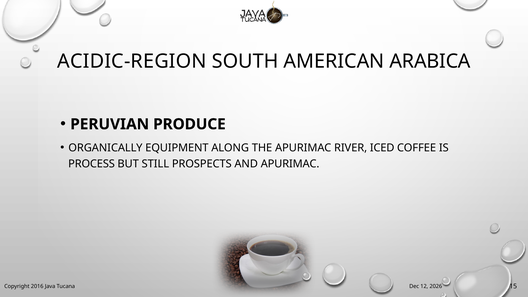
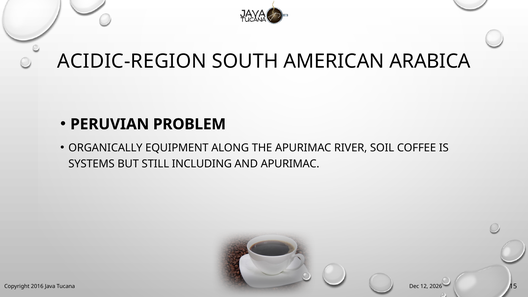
PRODUCE: PRODUCE -> PROBLEM (189, 124)
ICED: ICED -> SOIL (382, 148)
PROCESS: PROCESS -> SYSTEMS (91, 164)
PROSPECTS: PROSPECTS -> INCLUDING (202, 164)
